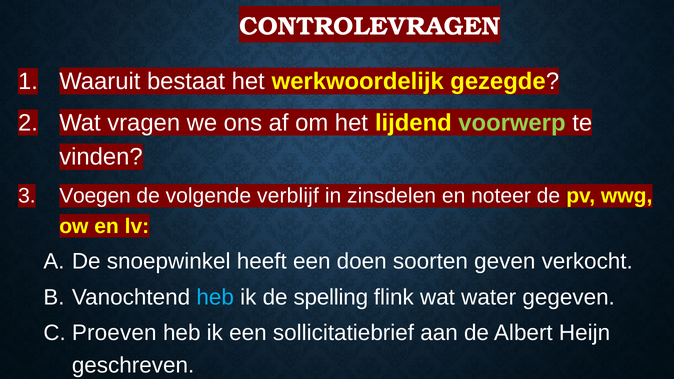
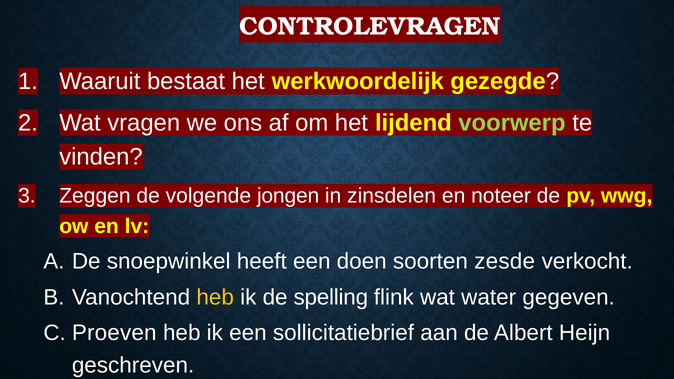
Voegen: Voegen -> Zeggen (95, 196)
verblijf: verblijf -> jongen (288, 196)
geven: geven -> zesde (505, 261)
heb colour: light blue -> yellow (215, 297)
